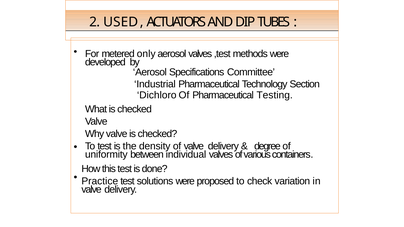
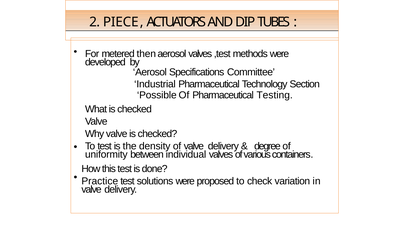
USED: USED -> PIECE (121, 22)
only: only -> then (146, 54)
Dichloro: Dichloro -> Possible (157, 95)
